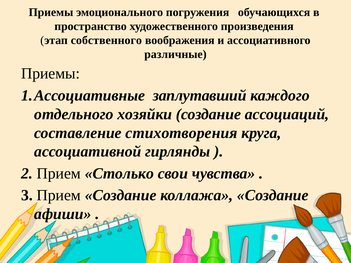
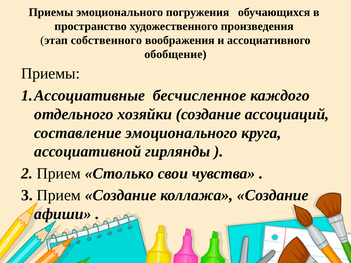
различные: различные -> обобщение (175, 54)
заплутавший: заплутавший -> бесчисленное (200, 96)
составление стихотворения: стихотворения -> эмоционального (182, 133)
